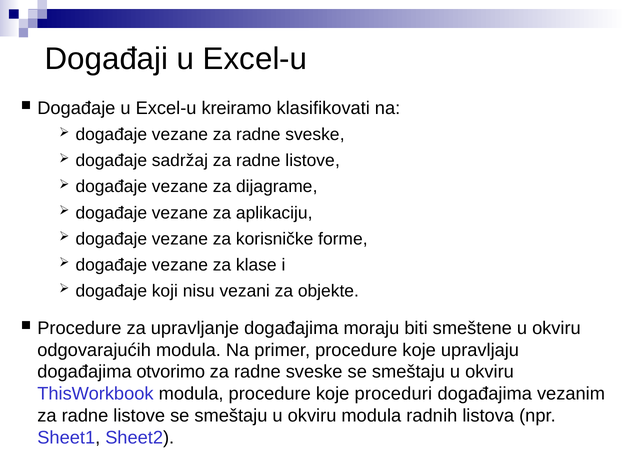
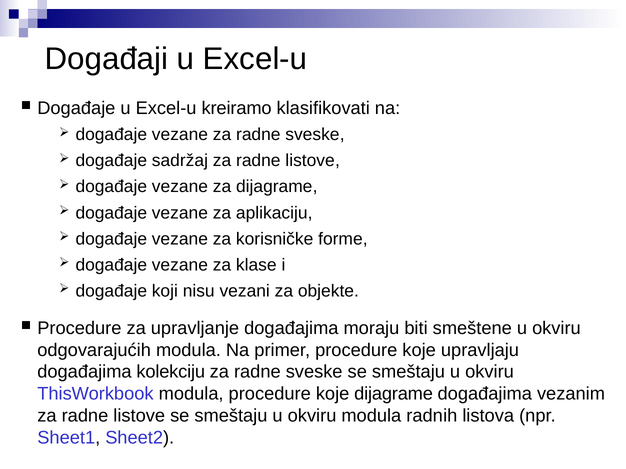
otvorimo: otvorimo -> kolekciju (171, 372)
koje proceduri: proceduri -> dijagrame (394, 394)
